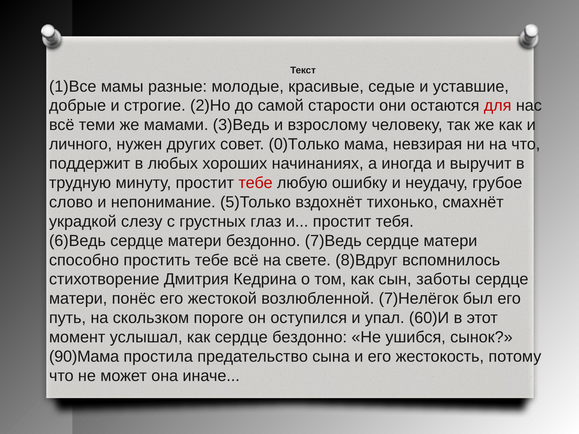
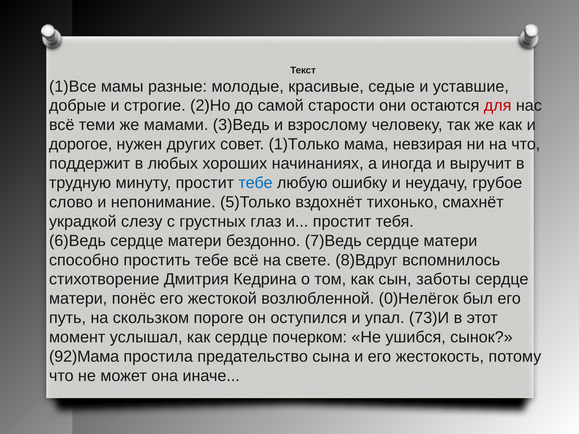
личного: личного -> дорогое (81, 144)
0)Только: 0)Только -> 1)Только (304, 144)
тебе colour: red -> blue (256, 183)
7)Нелёгок: 7)Нелёгок -> 0)Нелёгок (419, 299)
60)И: 60)И -> 73)И (429, 318)
сердце бездонно: бездонно -> почерком (310, 337)
90)Мама: 90)Мама -> 92)Мама (84, 357)
